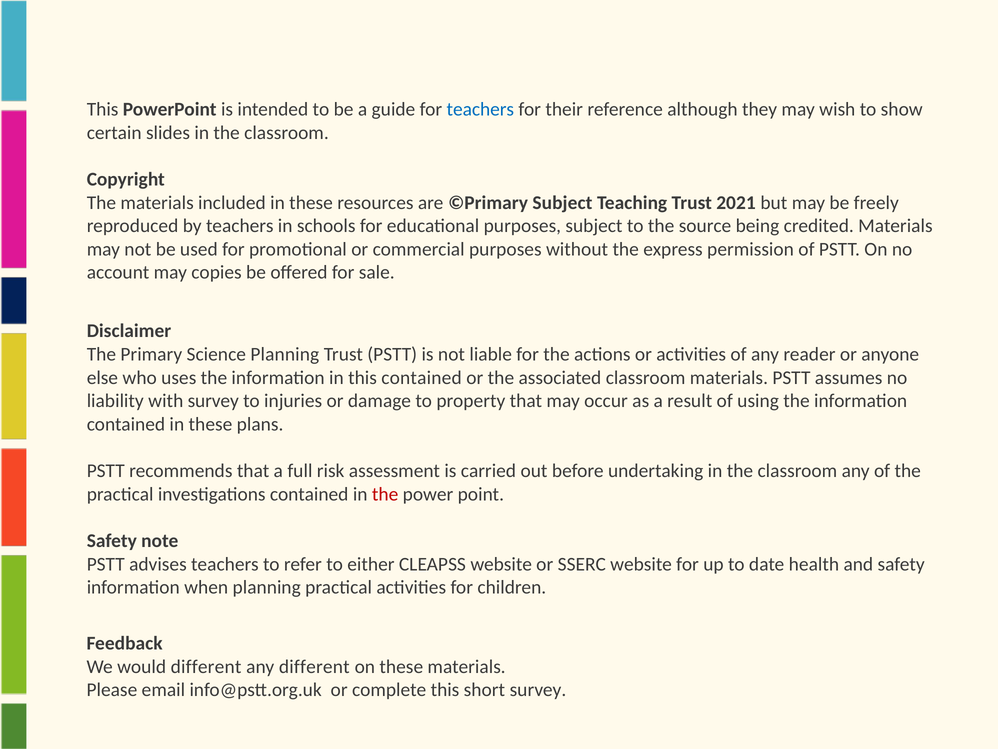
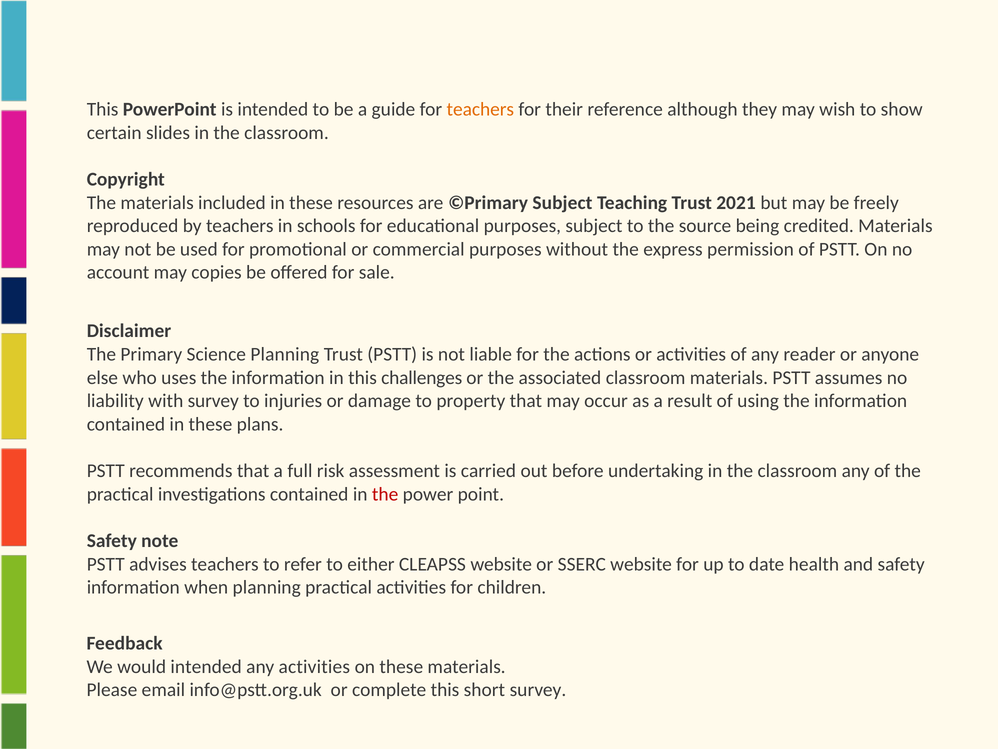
teachers colour: blue -> orange (480, 109)
this contained: contained -> challenges (422, 377)
would different: different -> intended (206, 666)
any different: different -> activities (314, 666)
